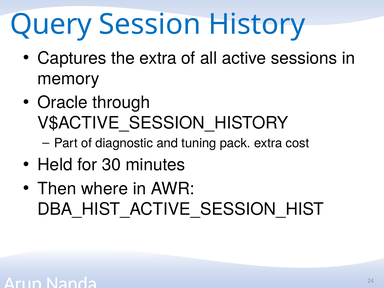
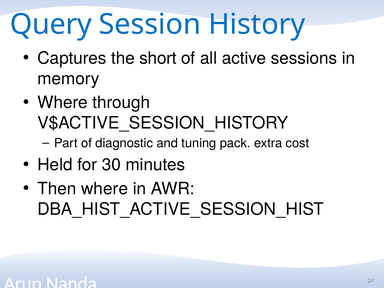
the extra: extra -> short (158, 58)
Oracle: Oracle -> Where (63, 103)
